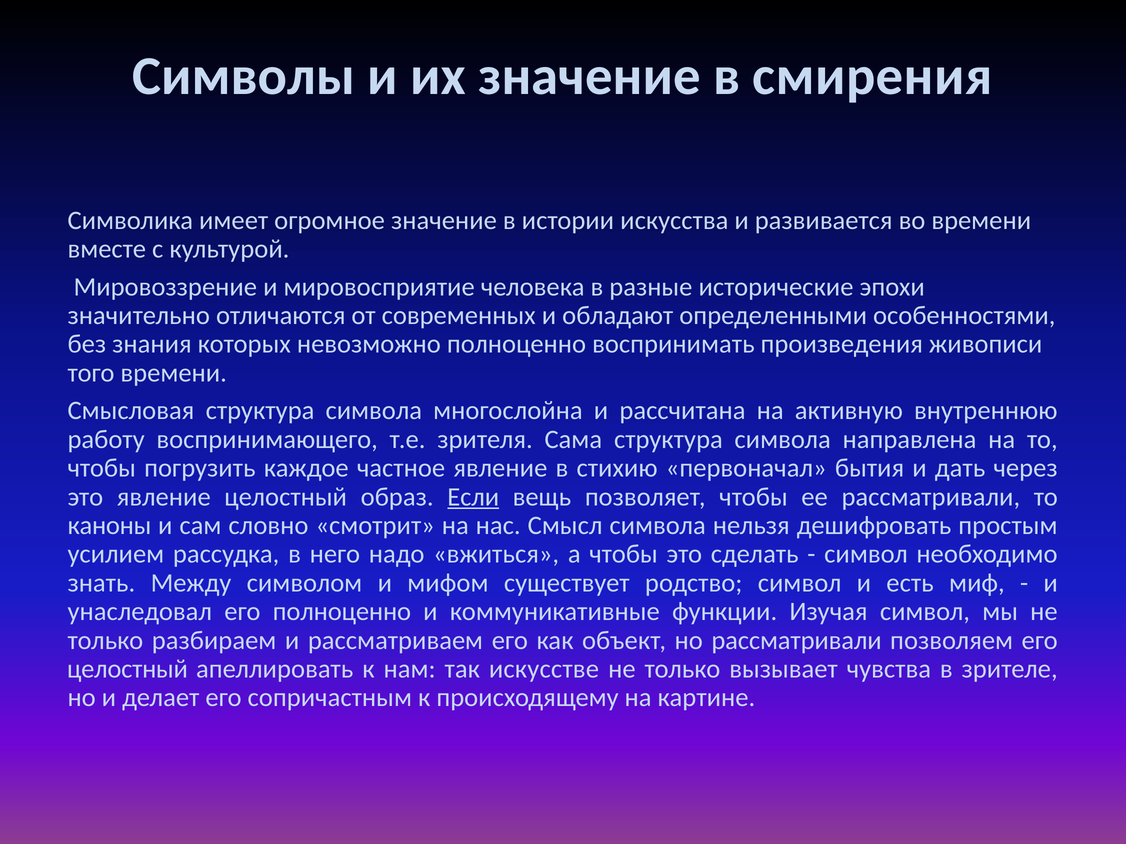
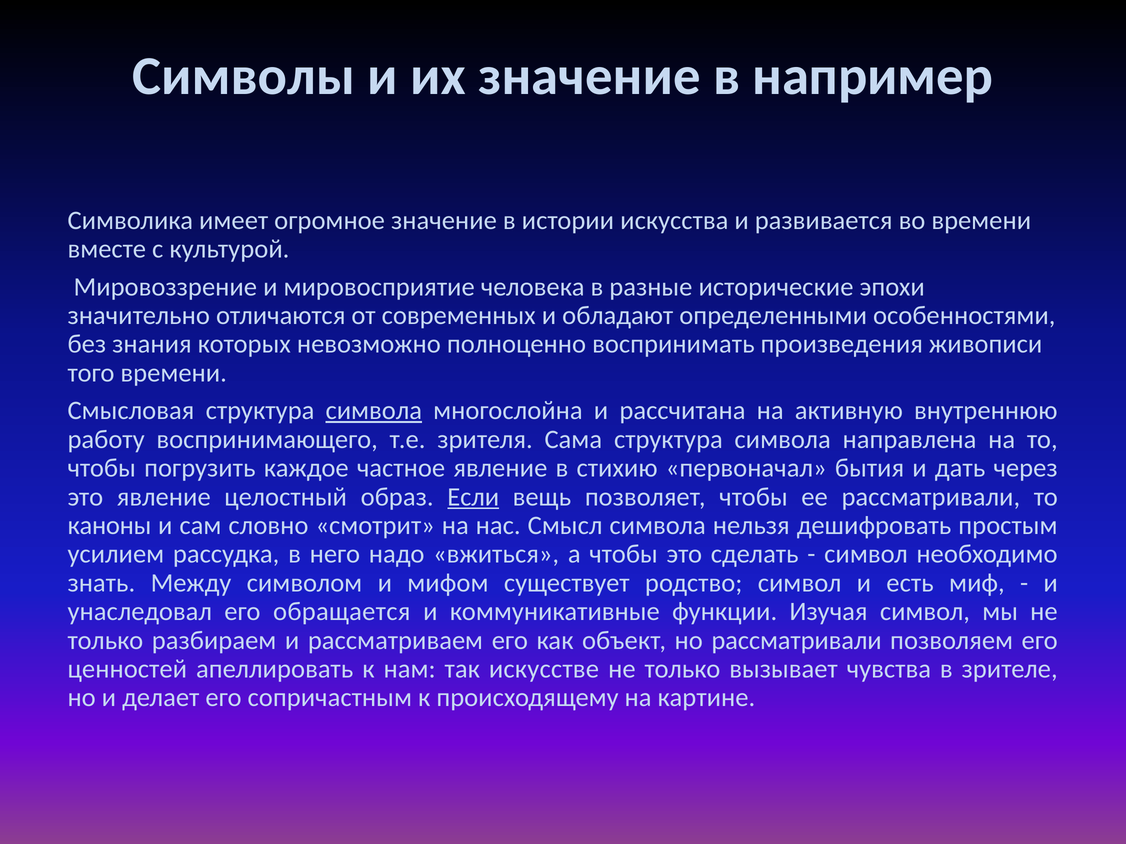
смирения: смирения -> например (873, 76)
символа underline: none -> present (374, 411)
его полноценно: полноценно -> обращается (342, 612)
целостный: целостный -> ценностей (127, 669)
